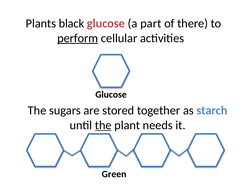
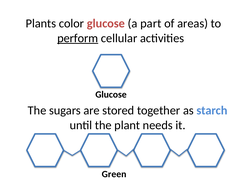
black: black -> color (71, 23)
there: there -> areas (193, 23)
the underline: present -> none (103, 125)
